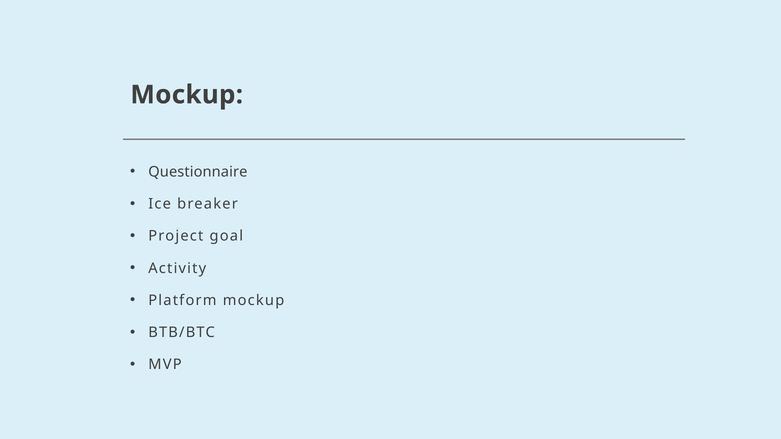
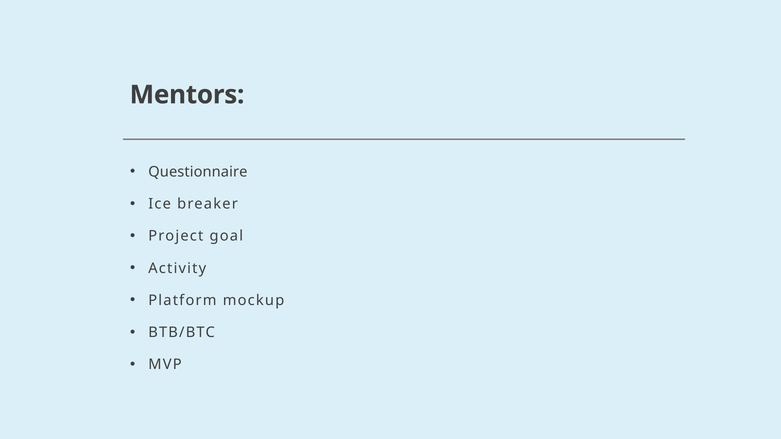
Mockup: Mockup -> Mentors (187, 95)
